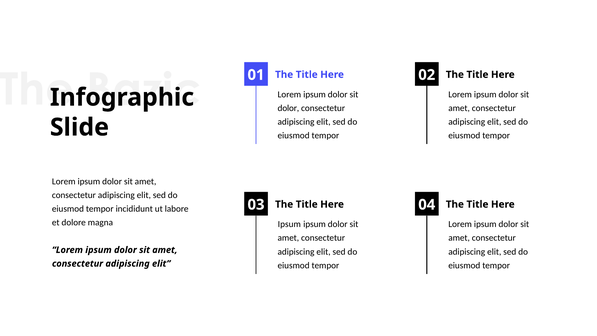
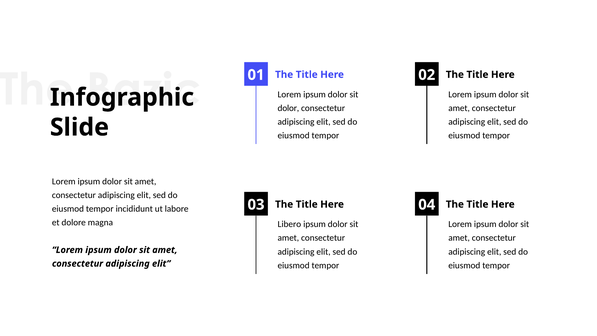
Ipsum: Ipsum -> Libero (289, 224)
